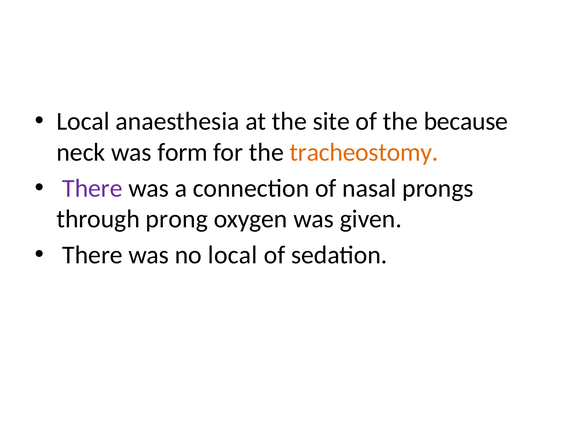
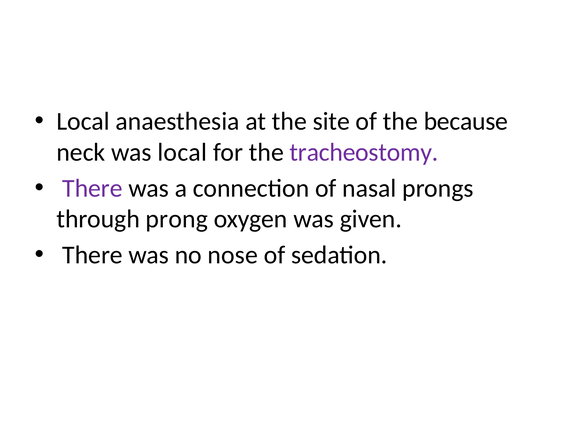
was form: form -> local (182, 152)
tracheostomy colour: orange -> purple (364, 152)
no local: local -> nose (233, 255)
